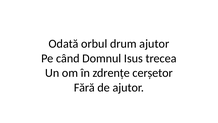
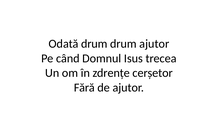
Odată orbul: orbul -> drum (94, 44)
